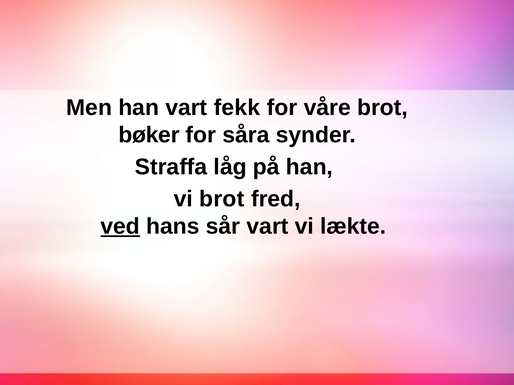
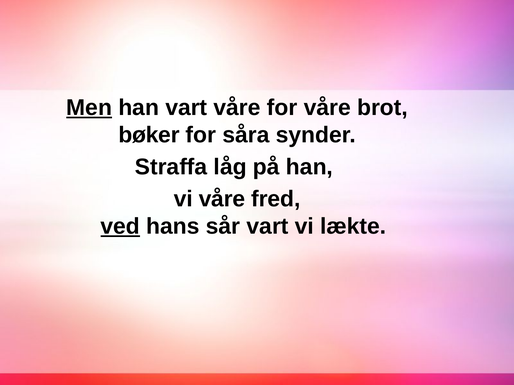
Men underline: none -> present (89, 108)
vart fekk: fekk -> våre (237, 108)
vi brot: brot -> våre (222, 199)
